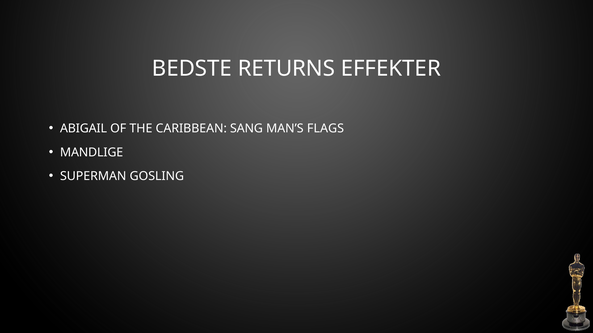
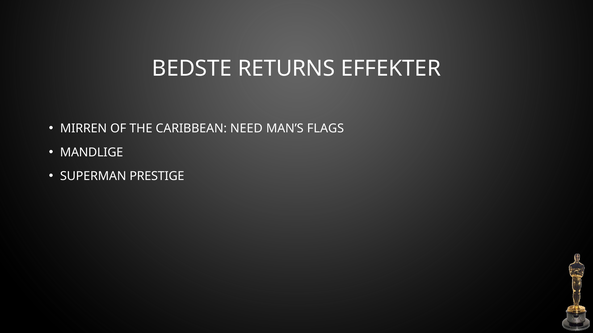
ABIGAIL: ABIGAIL -> MIRREN (83, 129)
SANG: SANG -> NEED (246, 129)
GOSLING: GOSLING -> PRESTIGE (157, 177)
